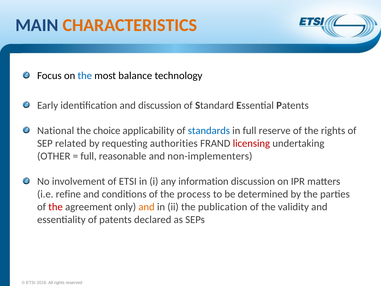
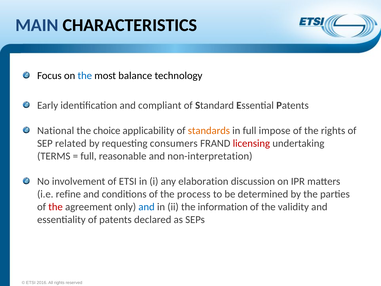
CHARACTERISTICS colour: orange -> black (130, 25)
and discussion: discussion -> compliant (160, 105)
standards colour: blue -> orange (209, 131)
reserve: reserve -> impose (275, 131)
authorities: authorities -> consumers (174, 143)
OTHER: OTHER -> TERMS (54, 156)
non-implementers: non-implementers -> non-interpretation (210, 156)
information: information -> elaboration (203, 181)
and colour: orange -> blue (147, 207)
publication: publication -> information (223, 207)
